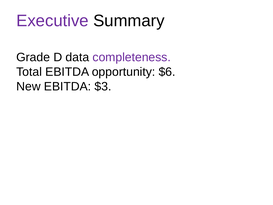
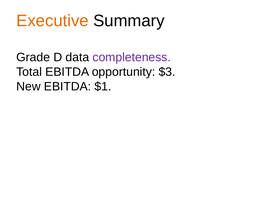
Executive colour: purple -> orange (52, 21)
$6: $6 -> $3 (167, 72)
$3: $3 -> $1 (103, 86)
